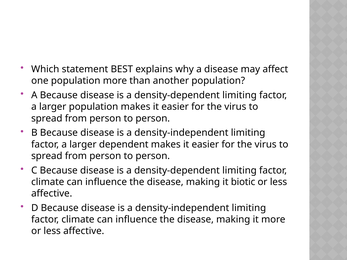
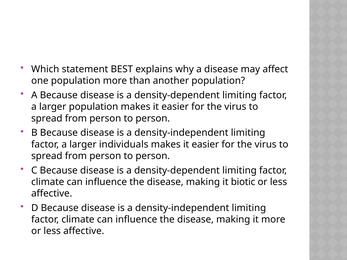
dependent: dependent -> individuals (124, 144)
